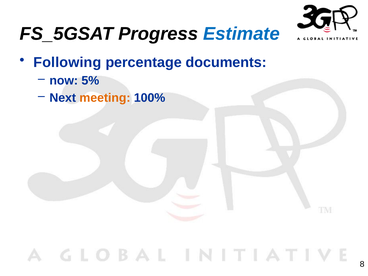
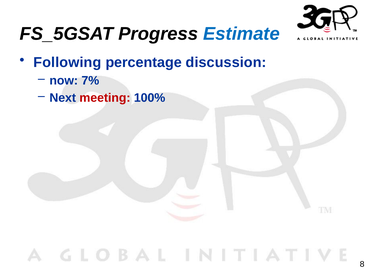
documents: documents -> discussion (226, 62)
5%: 5% -> 7% (90, 81)
meeting colour: orange -> red (105, 98)
